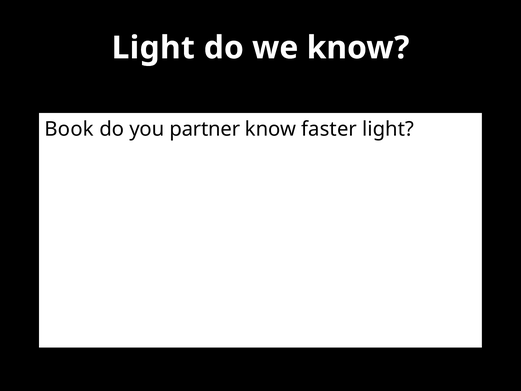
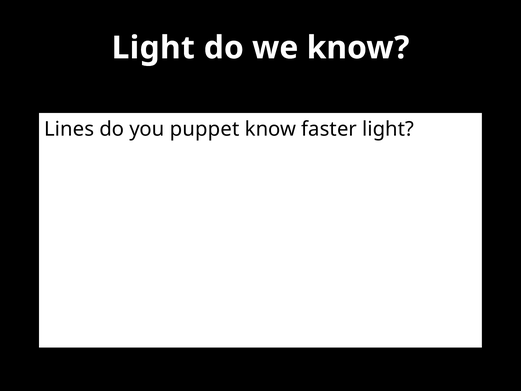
Book: Book -> Lines (69, 129)
partner: partner -> puppet (205, 129)
